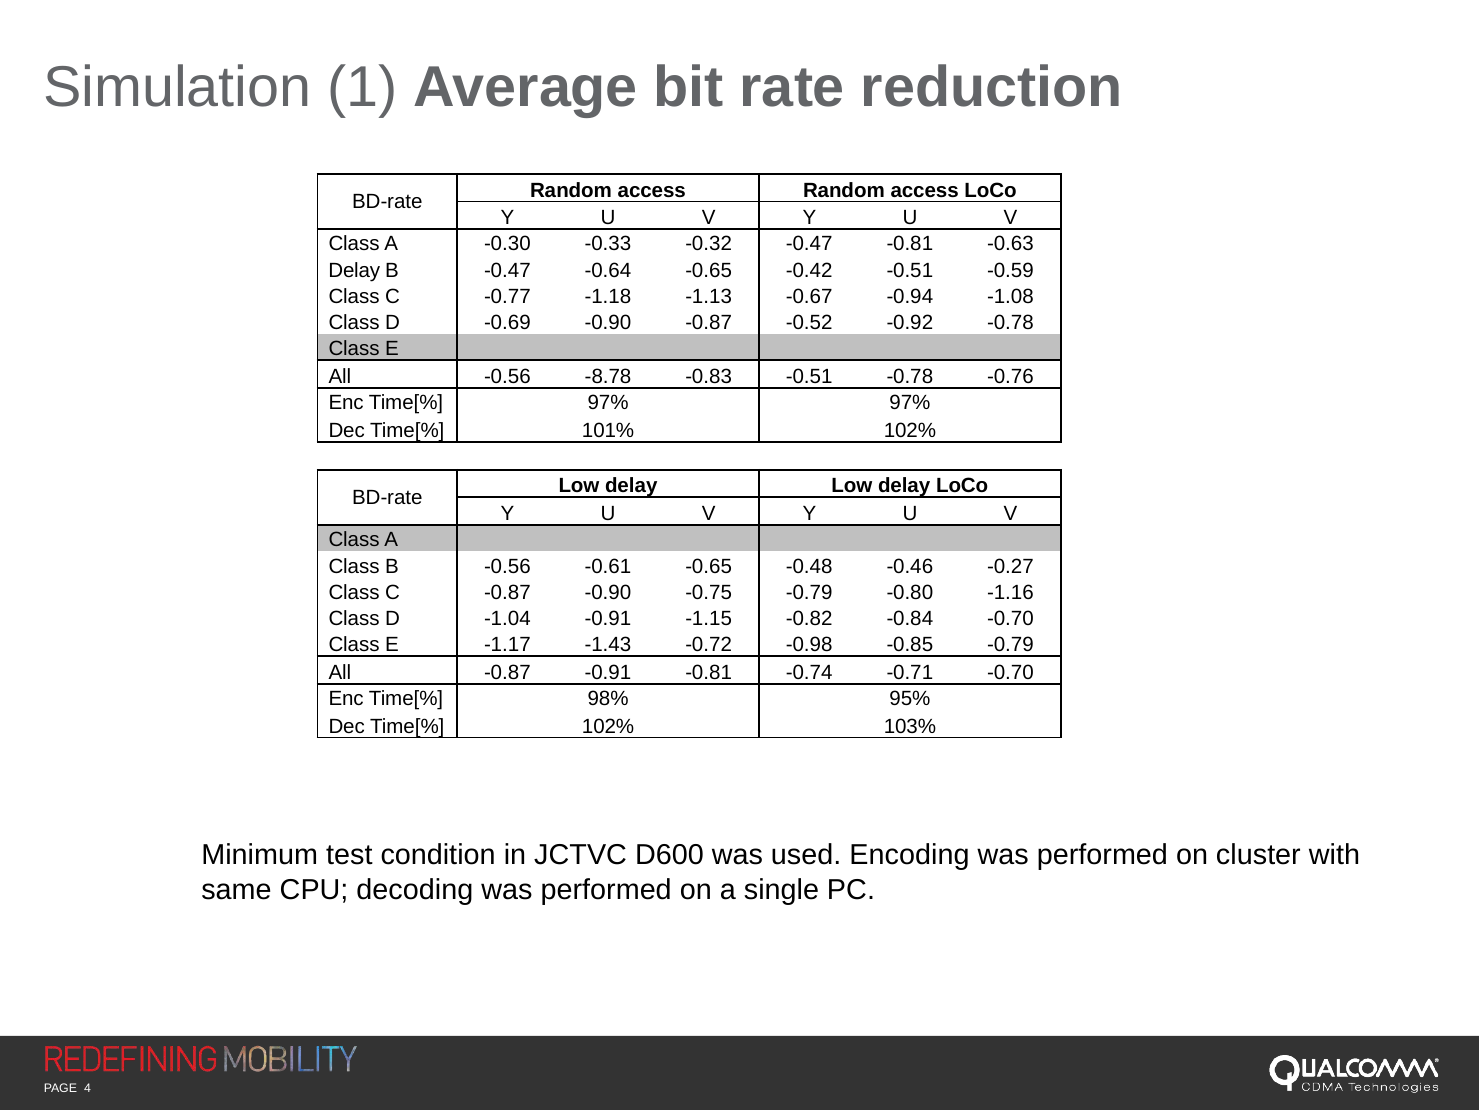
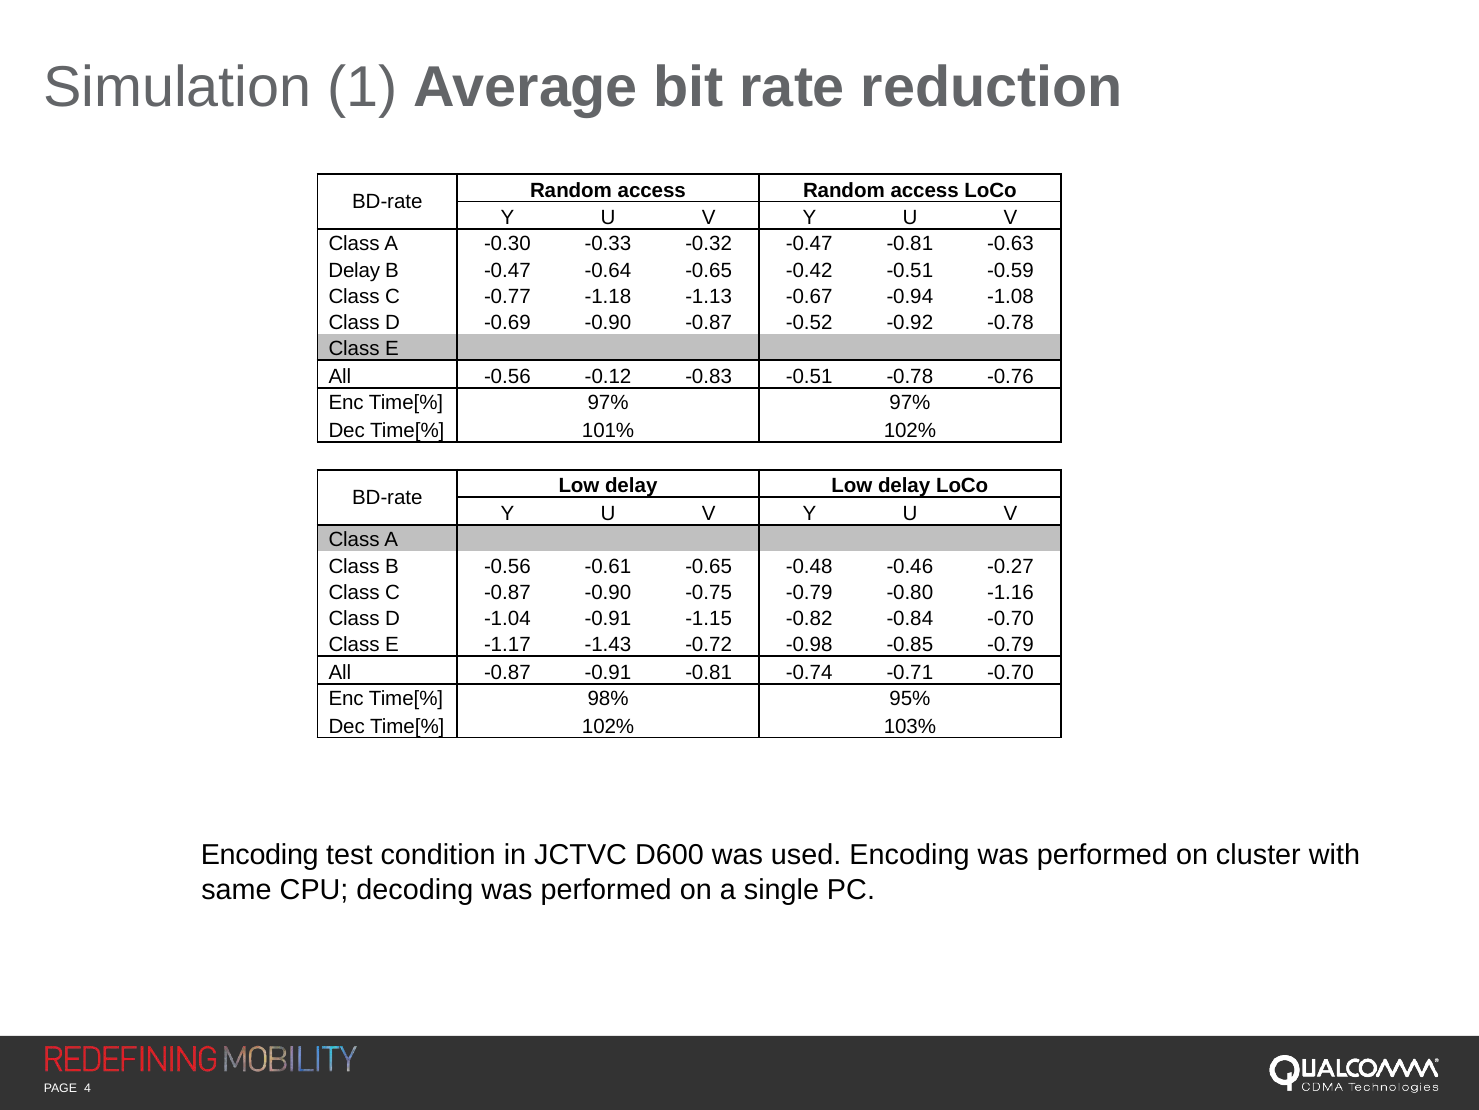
-8.78: -8.78 -> -0.12 (608, 376)
Minimum: Minimum -> Encoding (260, 855)
